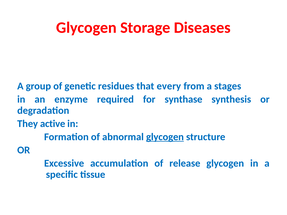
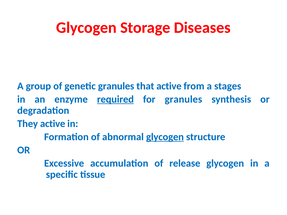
genetic residues: residues -> granules (116, 86)
that every: every -> active (169, 86)
required underline: none -> present (115, 99)
for synthase: synthase -> granules (183, 99)
